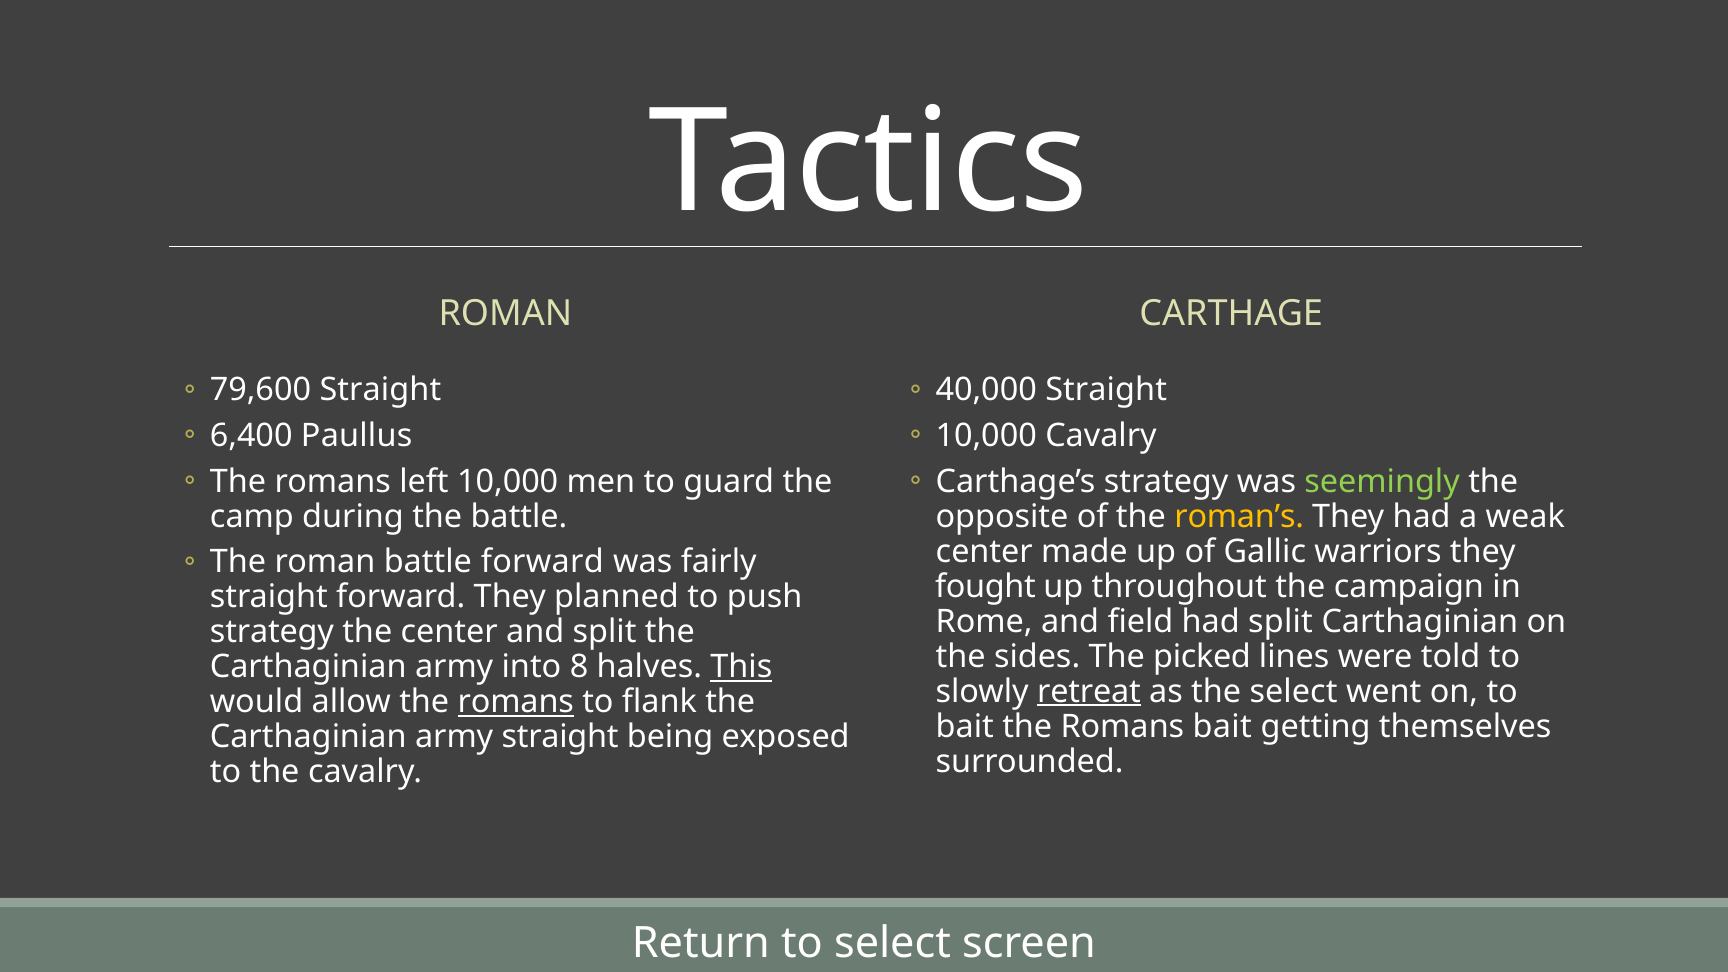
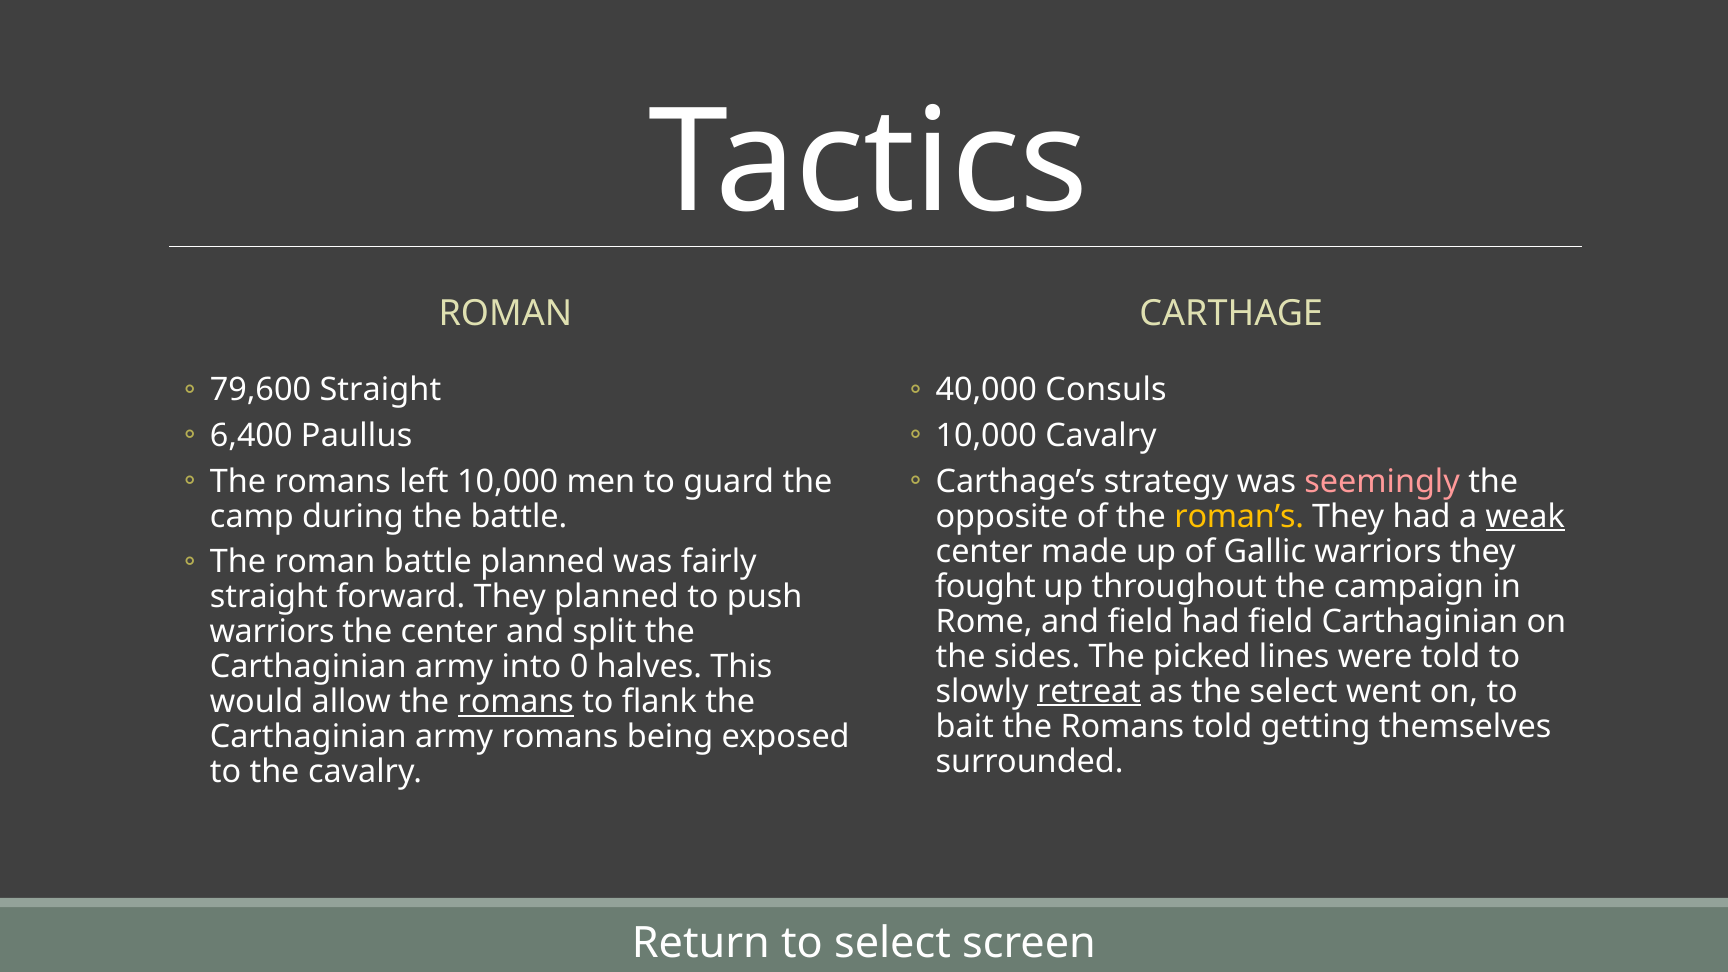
40,000 Straight: Straight -> Consuls (1106, 390)
seemingly colour: light green -> pink (1382, 481)
weak underline: none -> present (1525, 516)
battle forward: forward -> planned (543, 562)
had split: split -> field (1281, 621)
strategy: strategy -> warriors (272, 632)
8: 8 -> 0 (579, 667)
This underline: present -> none (741, 667)
Romans bait: bait -> told (1222, 726)
army straight: straight -> romans (560, 737)
